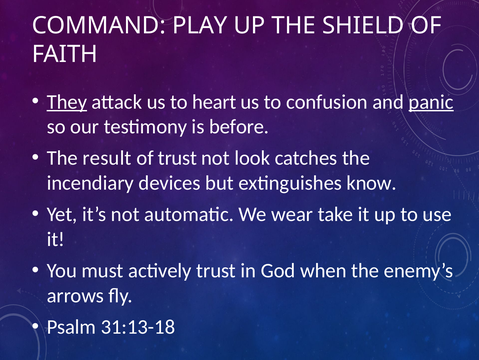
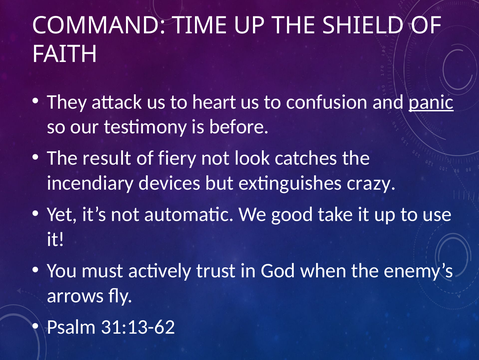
PLAY: PLAY -> TIME (200, 25)
They underline: present -> none (67, 102)
of trust: trust -> fiery (177, 158)
know: know -> crazy (371, 183)
wear: wear -> good (292, 214)
31:13-18: 31:13-18 -> 31:13-62 (138, 326)
